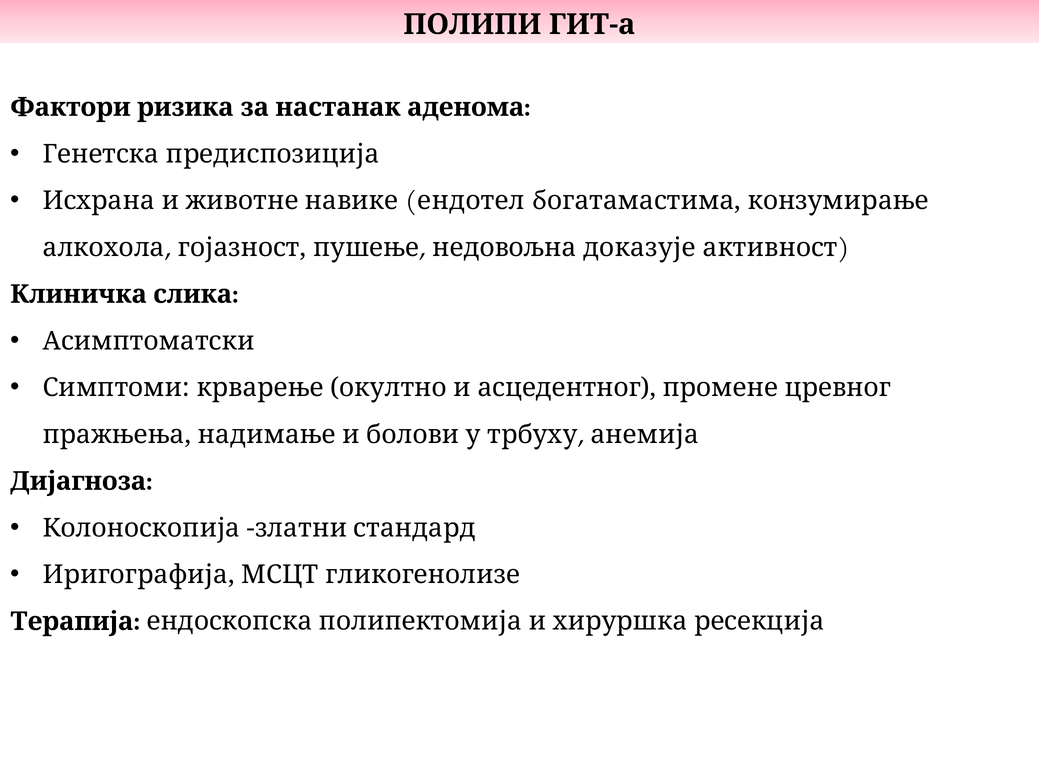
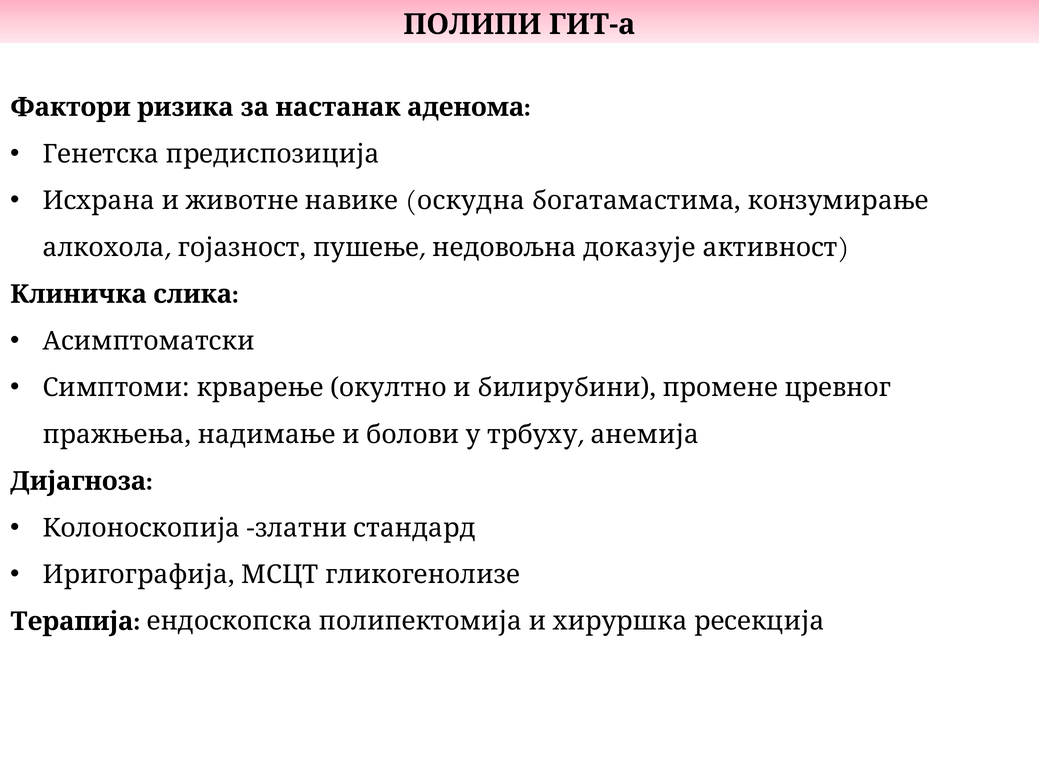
ендотел: ендотел -> оскудна (471, 201)
асцедентног: асцедентног -> билирубини (567, 388)
